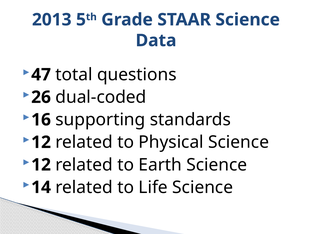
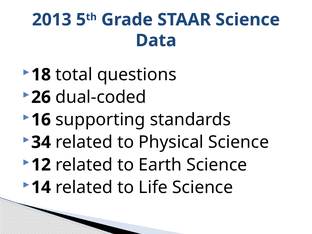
47: 47 -> 18 (41, 75)
12: 12 -> 34 (41, 142)
